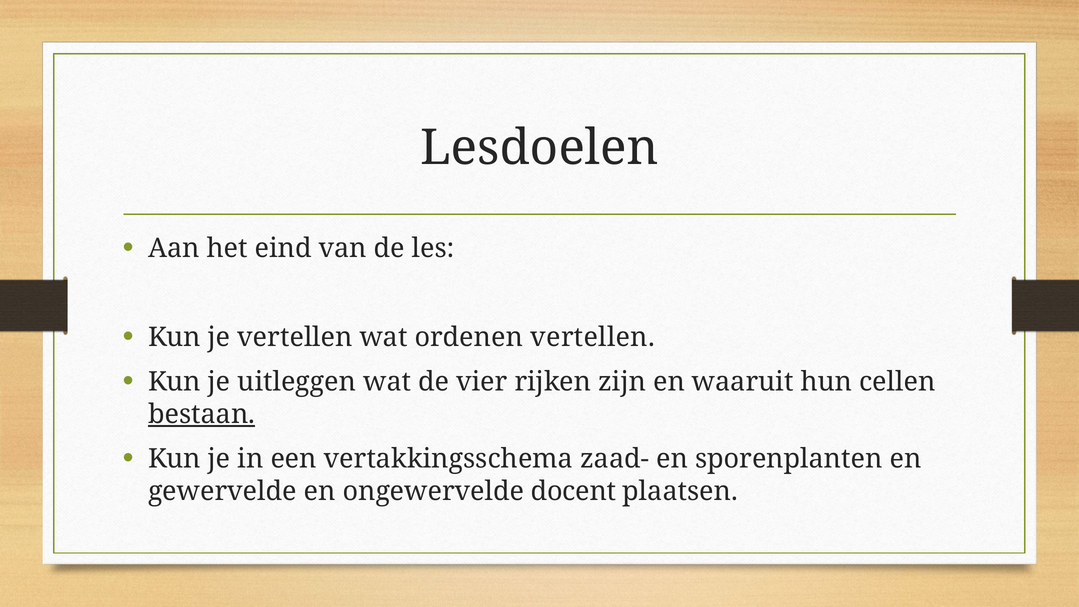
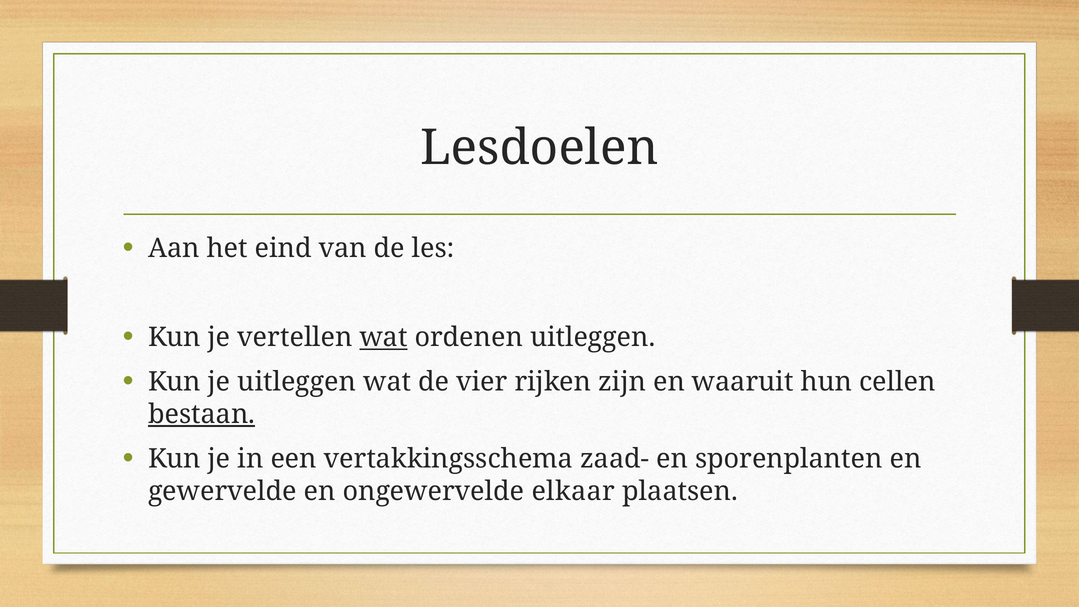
wat underline: none -> present (384, 337)
ordenen vertellen: vertellen -> uitleggen (593, 337)
docent: docent -> elkaar (573, 491)
